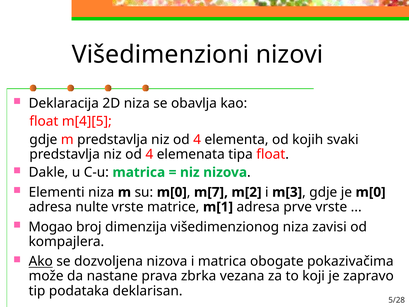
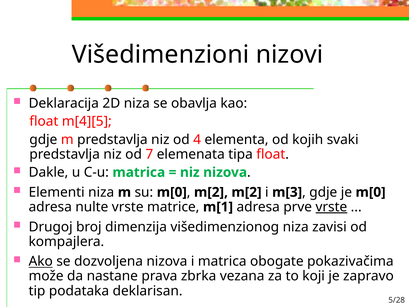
4: 4 -> 7 (149, 154)
m[7: m[7 -> m[2 (211, 192)
vrste underline: none -> present (331, 207)
Mogao: Mogao -> Drugoj (51, 227)
